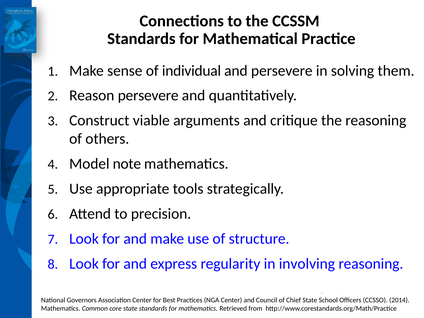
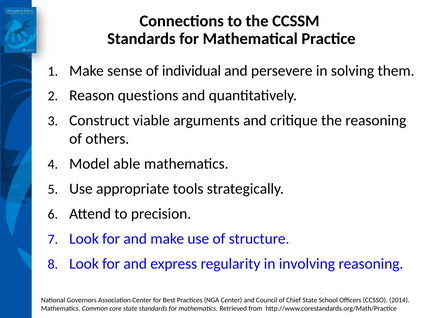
Reason persevere: persevere -> questions (148, 96)
note: note -> able (127, 164)
